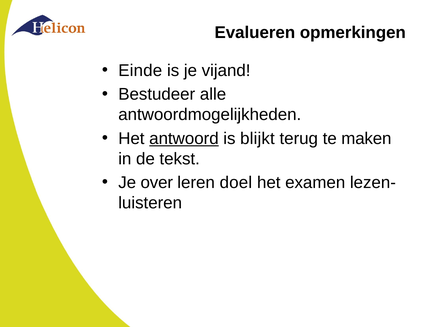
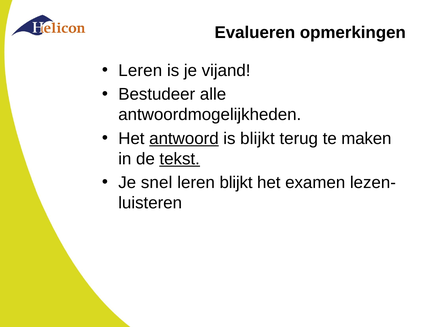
Einde: Einde -> Leren (140, 70)
tekst underline: none -> present (180, 158)
over: over -> snel (157, 182)
leren doel: doel -> blijkt (236, 182)
